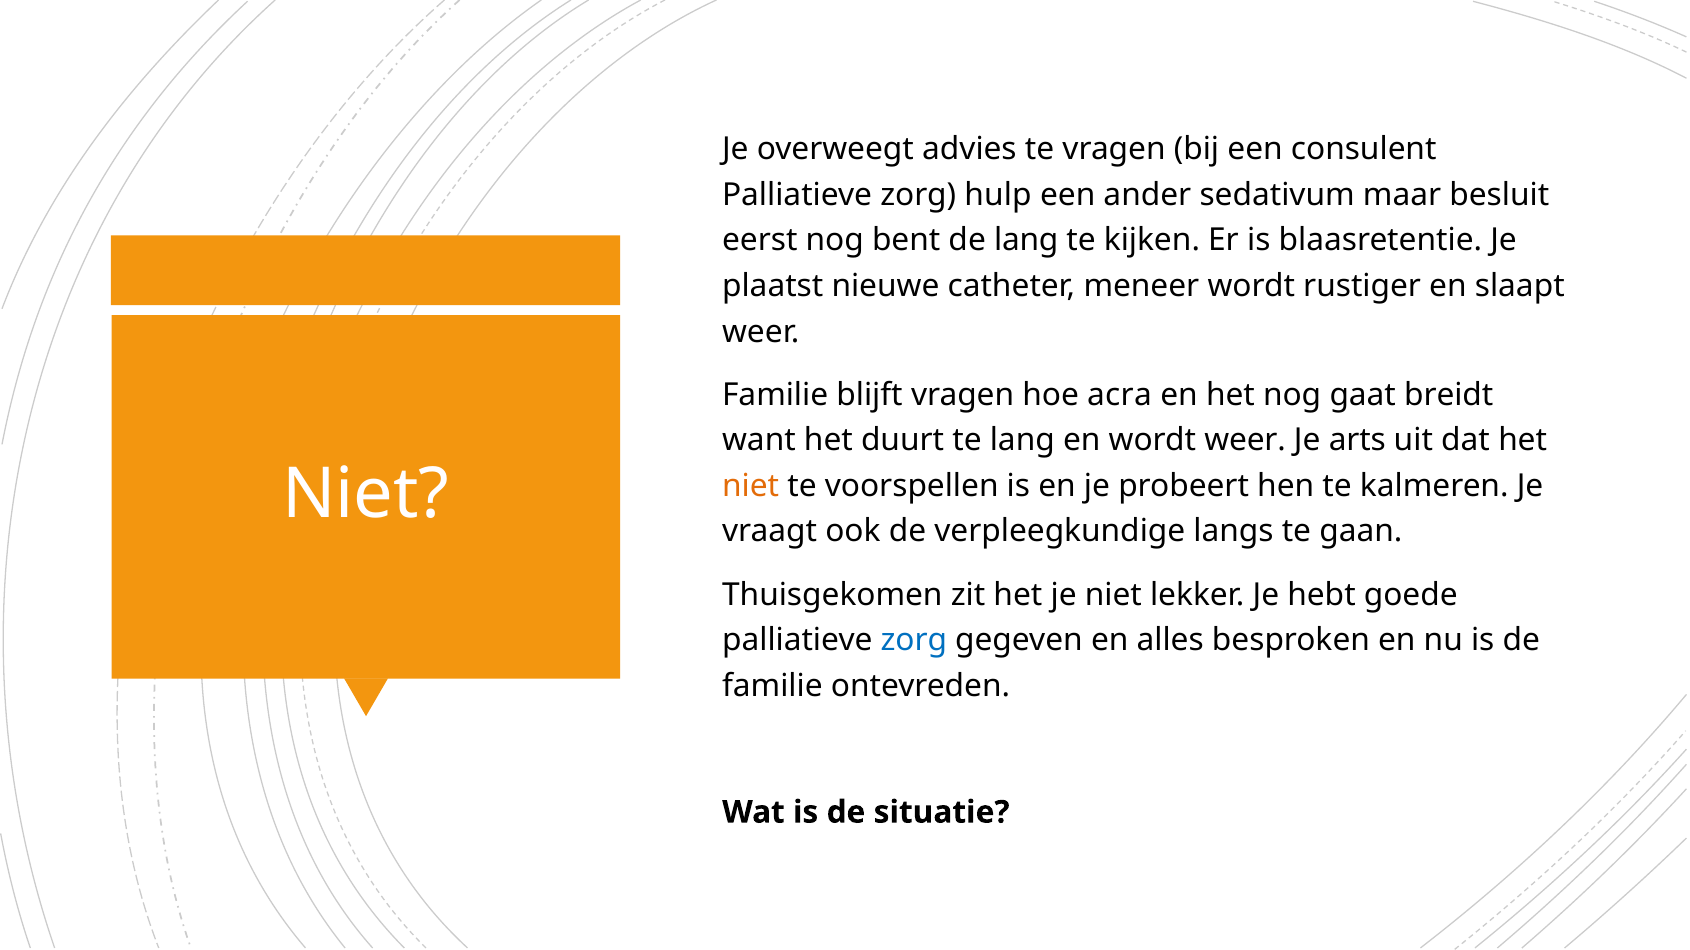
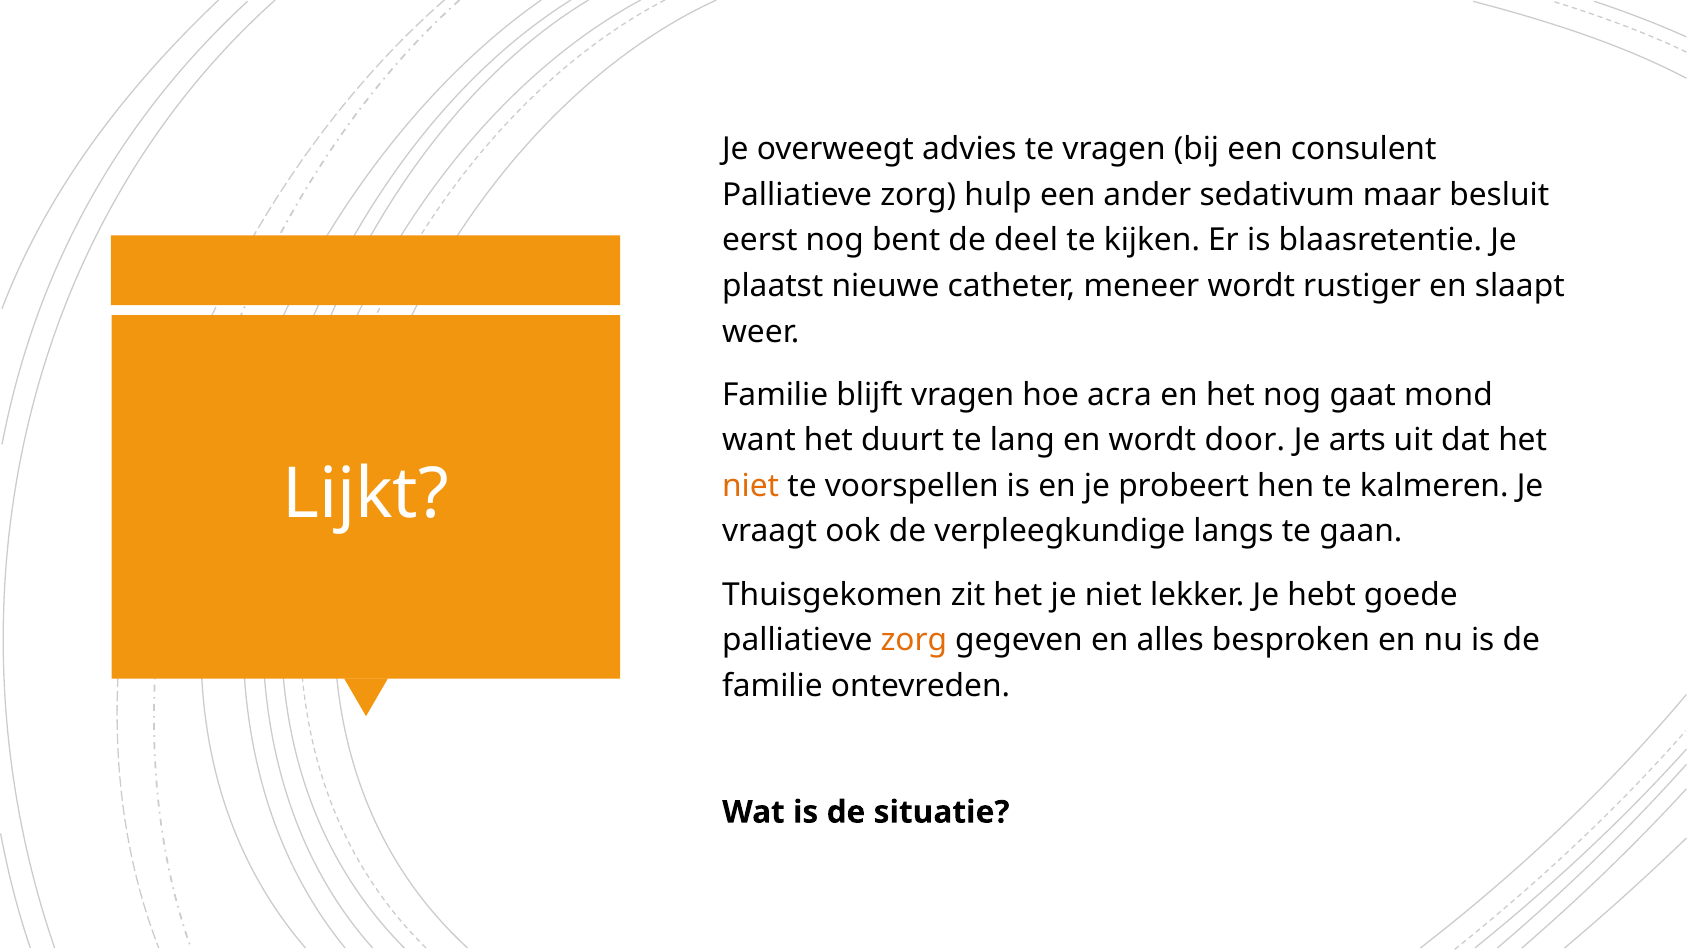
de lang: lang -> deel (1026, 241)
breidt: breidt -> mond (1449, 395)
wordt weer: weer -> door (1245, 441)
Niet: Niet -> Lijkt (366, 494)
zorg colour: blue -> orange (914, 641)
